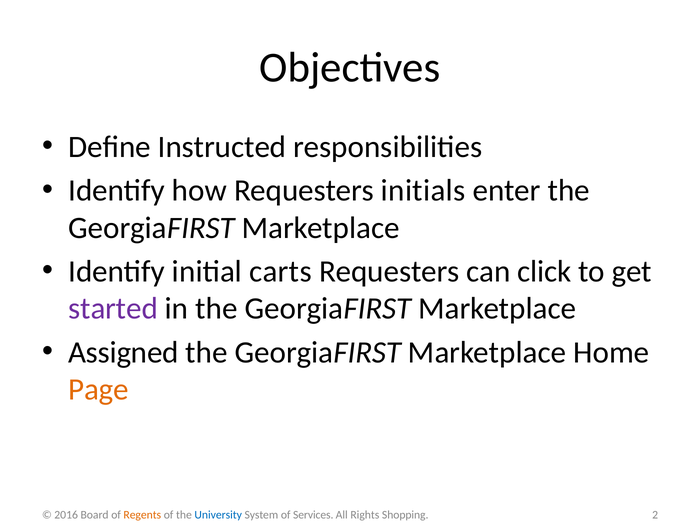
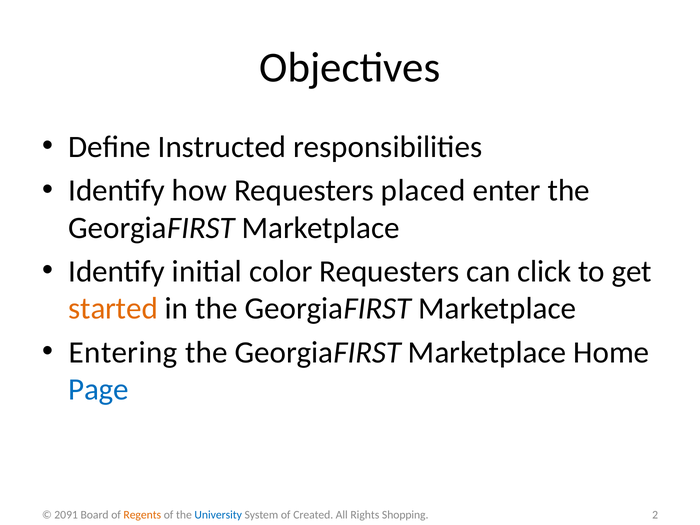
initials: initials -> placed (423, 190)
carts: carts -> color (281, 271)
started colour: purple -> orange (113, 309)
Assigned: Assigned -> Entering (123, 352)
Page colour: orange -> blue (98, 390)
2016: 2016 -> 2091 (66, 515)
Services: Services -> Created (313, 515)
